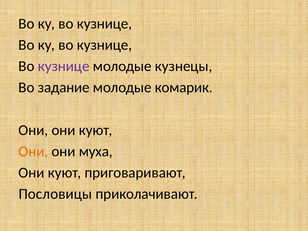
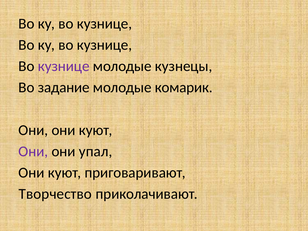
Они colour: orange -> purple (33, 151)
муха: муха -> упал (96, 151)
Пословицы: Пословицы -> Творчество (55, 194)
